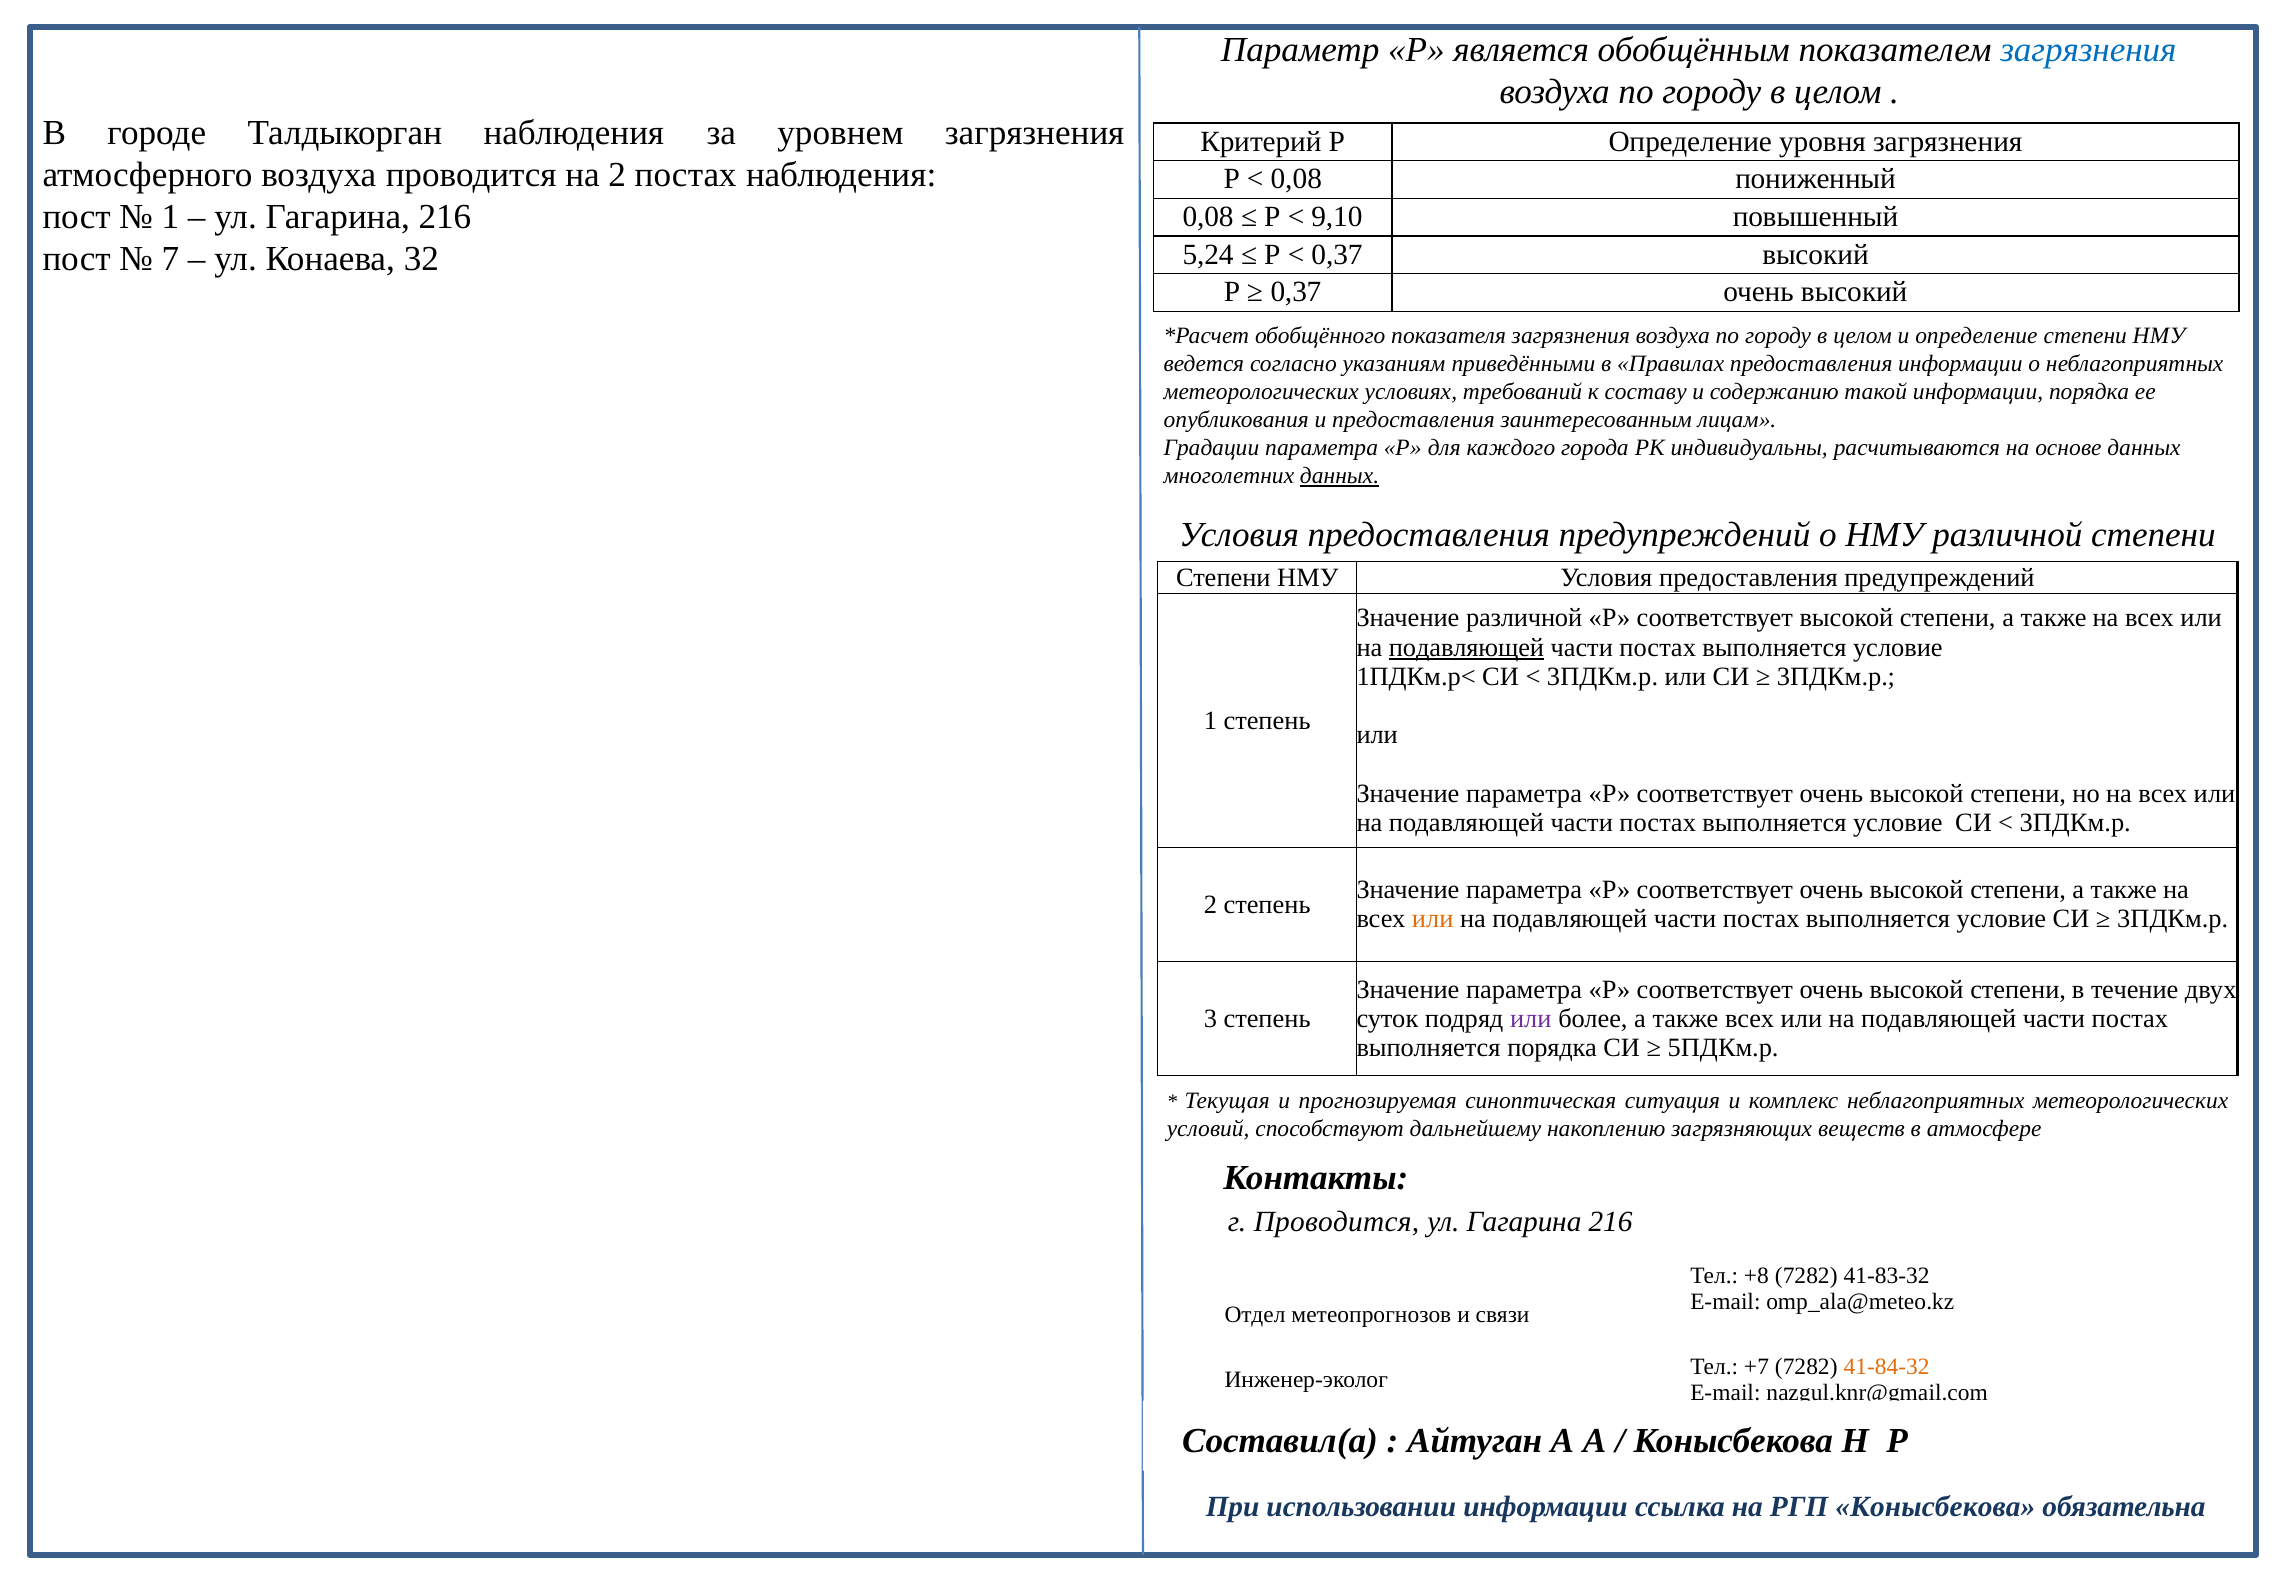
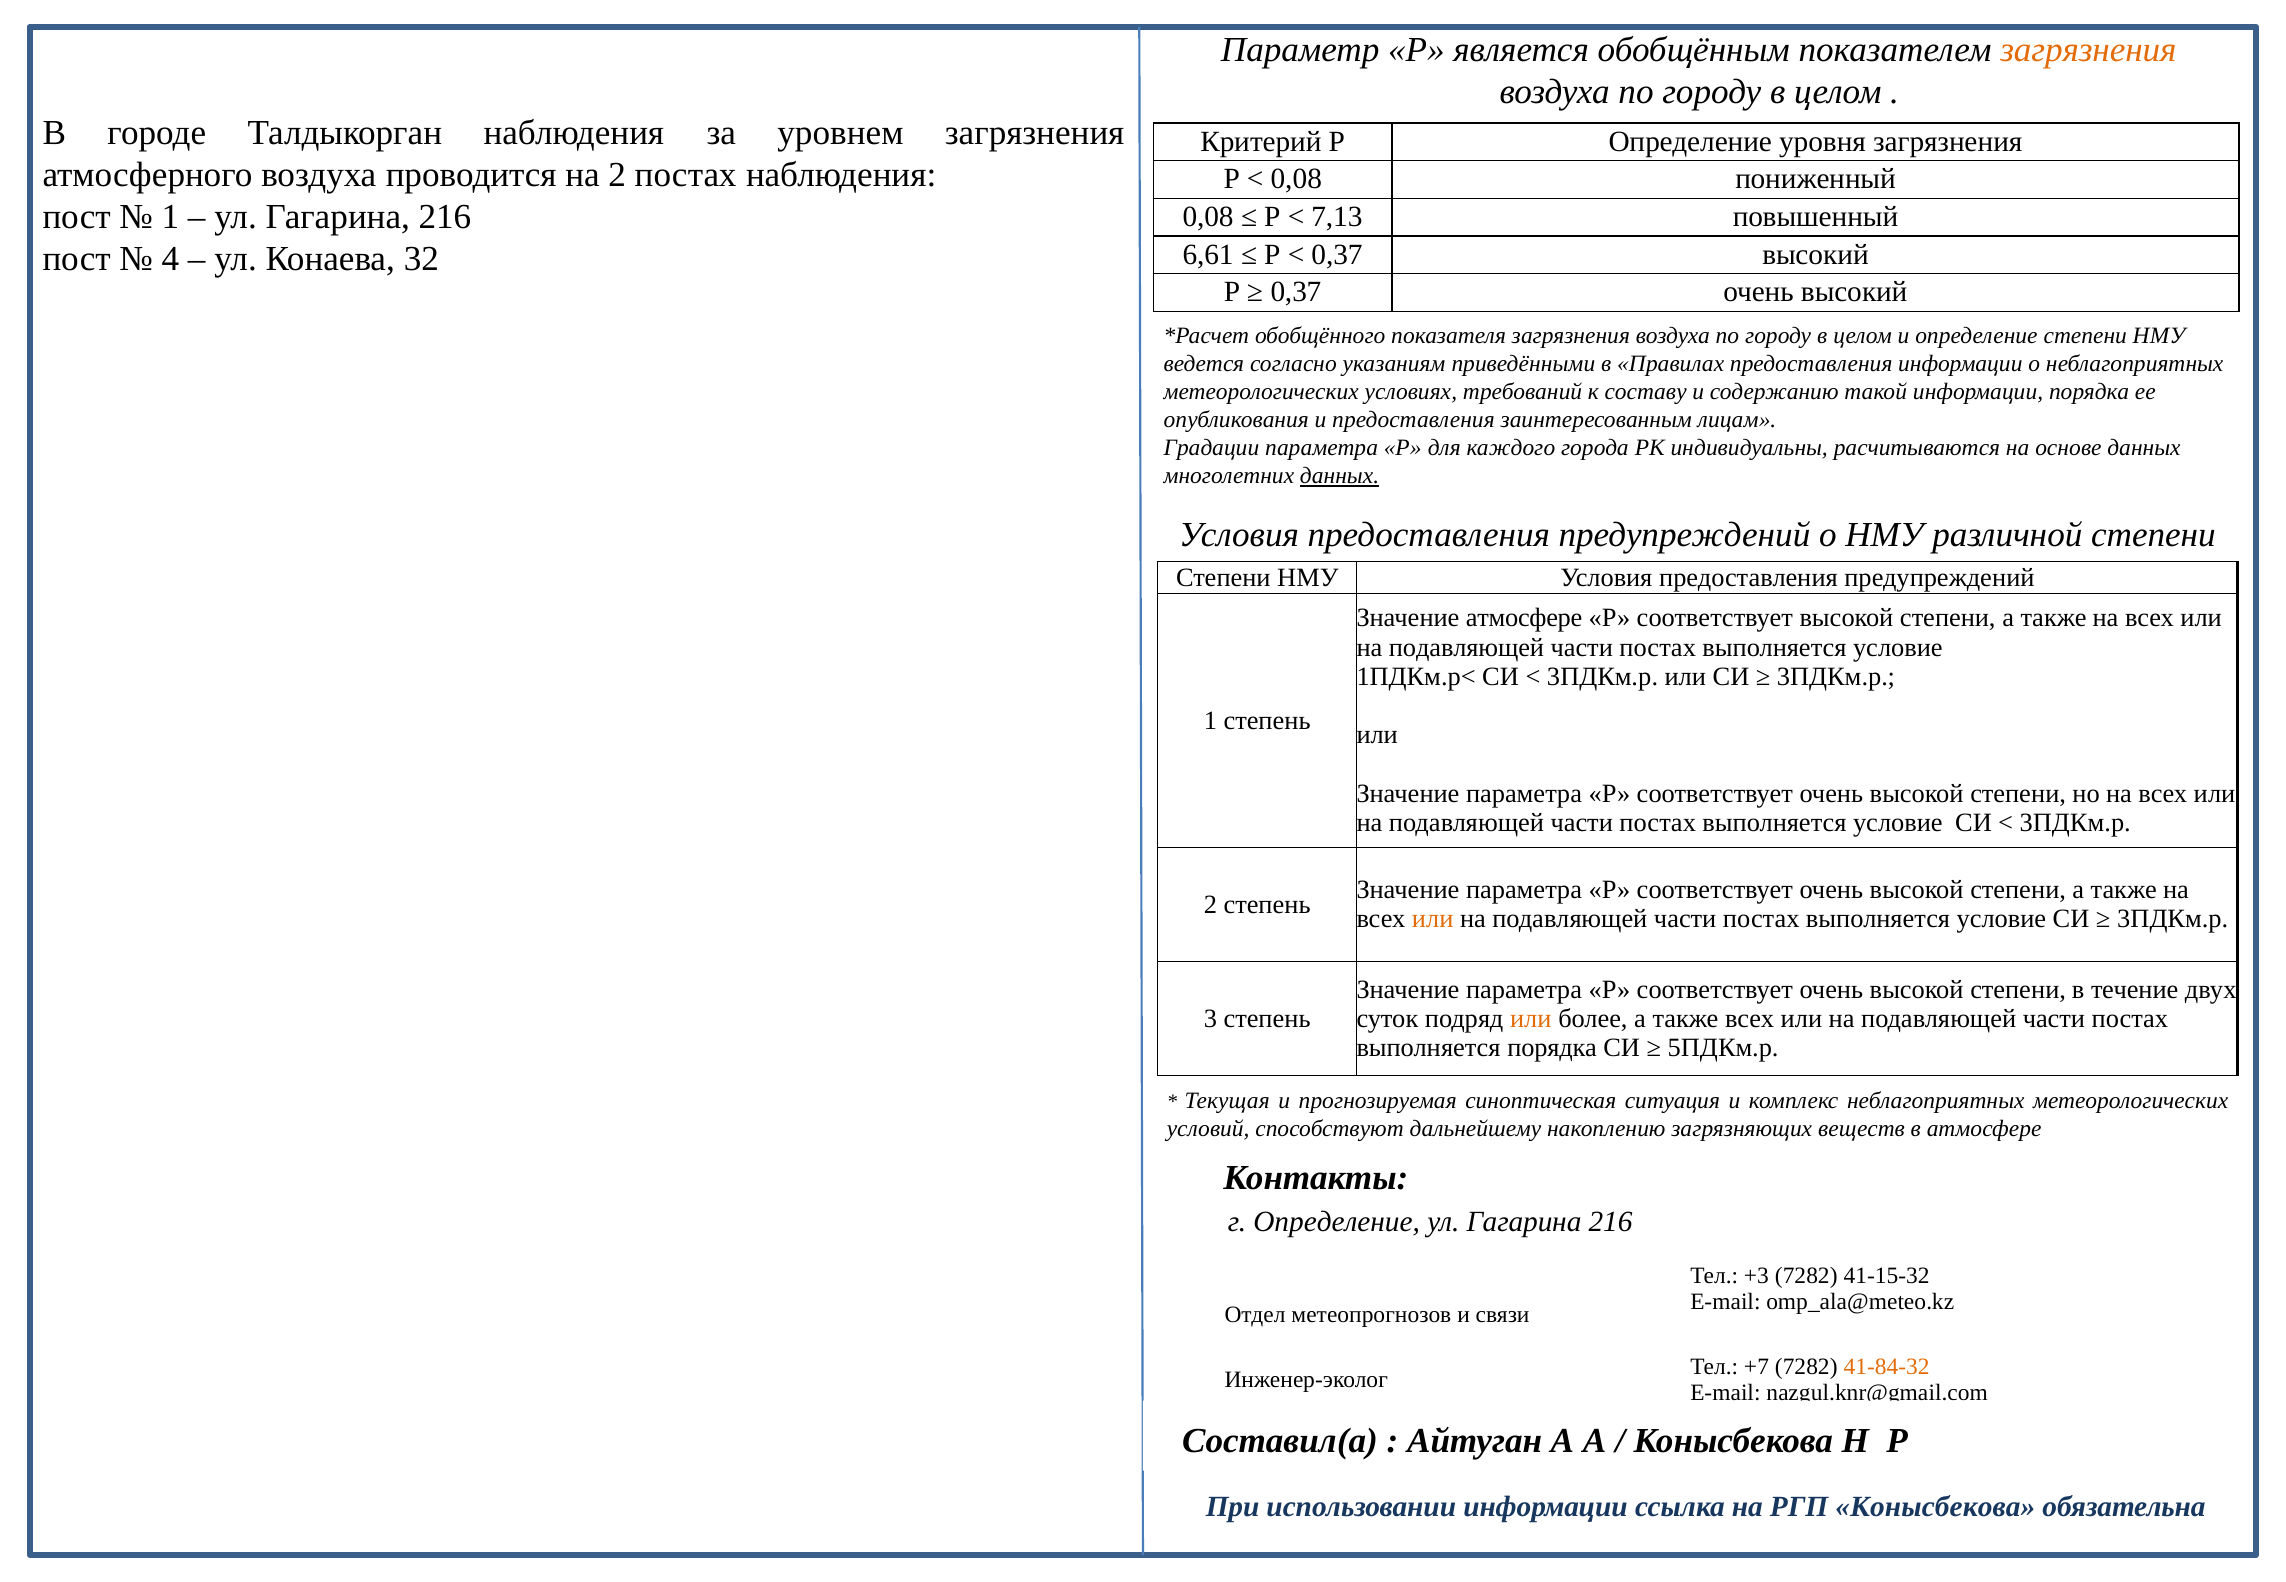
загрязнения colour: blue -> orange (2088, 50)
9,10: 9,10 -> 7,13 (1337, 217)
5,24: 5,24 -> 6,61 (1208, 255)
7: 7 -> 4 (170, 259)
Значение различной: различной -> атмосфере (1524, 618)
подавляющей underline: present -> none (1467, 648)
или colour: purple -> orange (1531, 1019)
г Проводится: Проводится -> Определение (1337, 1222)
+8: +8 -> +3 (1756, 1276)
41-83-32: 41-83-32 -> 41-15-32 (1887, 1276)
